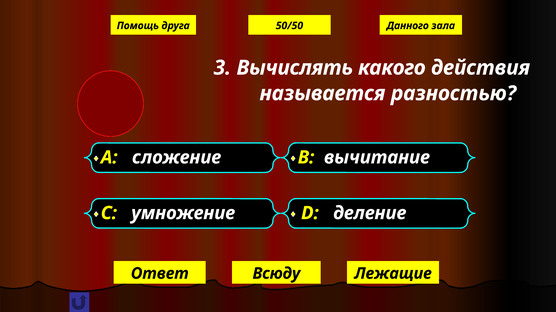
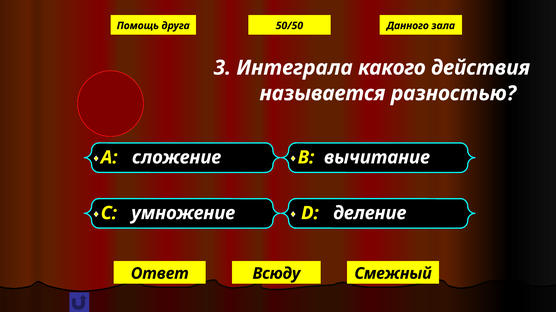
Вычислять: Вычислять -> Интеграла (295, 68)
Лежащие: Лежащие -> Смежный (393, 274)
